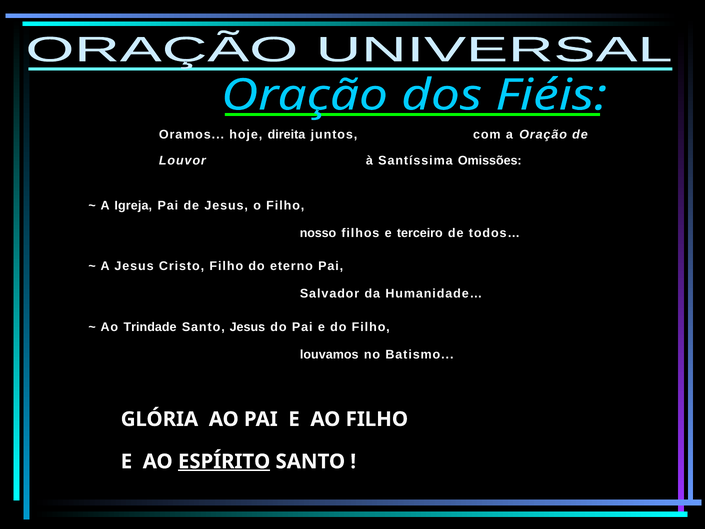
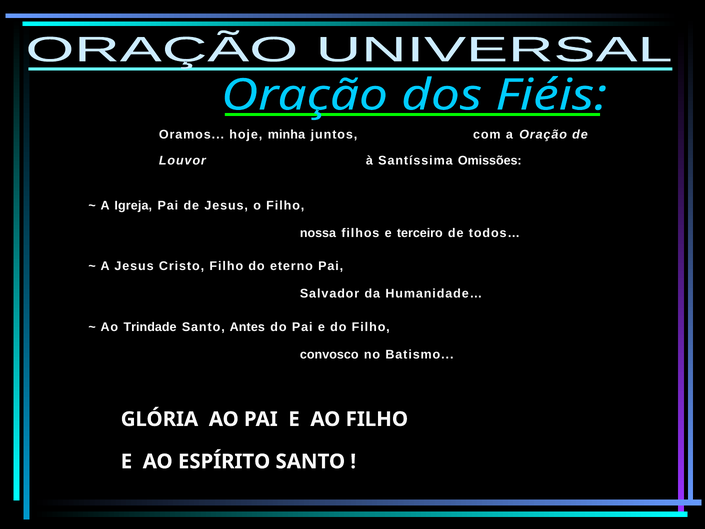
direita: direita -> minha (286, 134)
nosso: nosso -> nossa (318, 233)
Santo Jesus: Jesus -> Antes (247, 327)
louvamos: louvamos -> convosco (329, 354)
ESPÍRITO underline: present -> none (224, 461)
